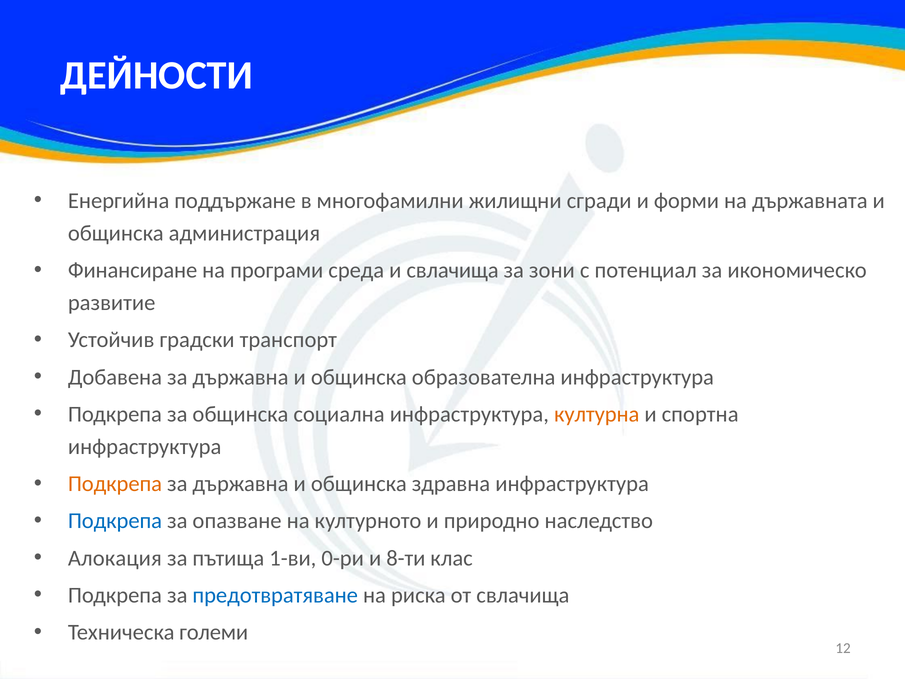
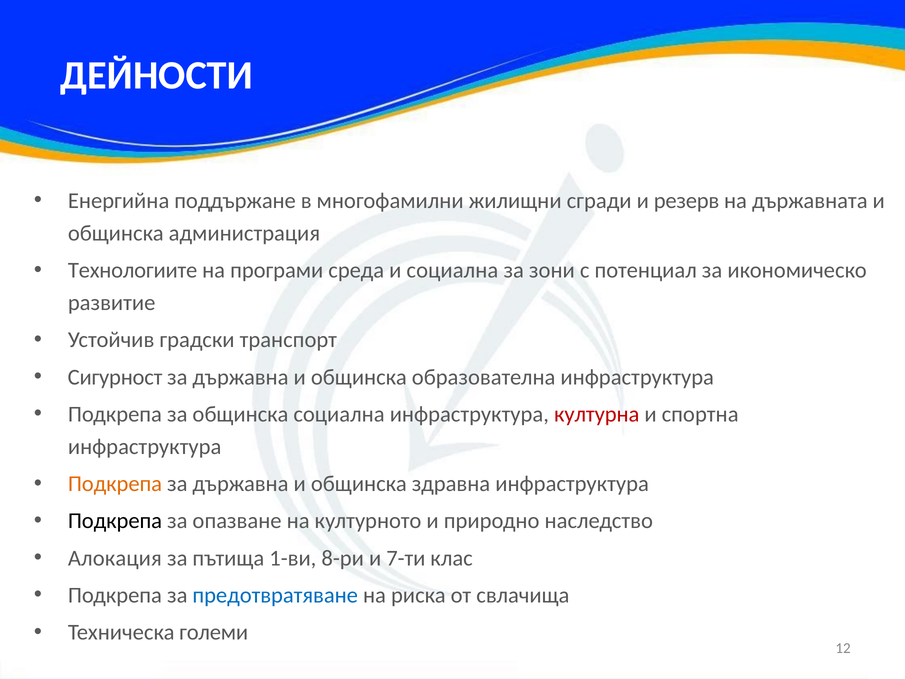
форми: форми -> резерв (687, 201)
Финансиране: Финансиране -> Технологиите (133, 270)
и свлачища: свлачища -> социална (452, 270)
Добавена: Добавена -> Сигурност (115, 377)
културна colour: orange -> red (597, 414)
Подкрепа colour: blue -> black (115, 521)
0-ри: 0-ри -> 8-ри (343, 558)
8-ти: 8-ти -> 7-ти (406, 558)
